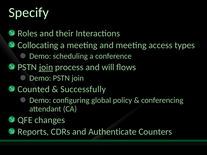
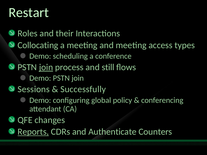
Specify: Specify -> Restart (29, 13)
will: will -> still (108, 67)
Counted: Counted -> Sessions (34, 89)
Reports underline: none -> present (33, 132)
